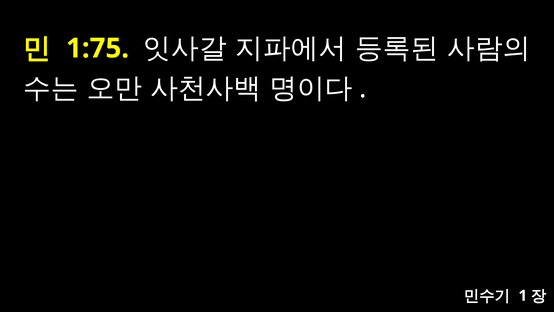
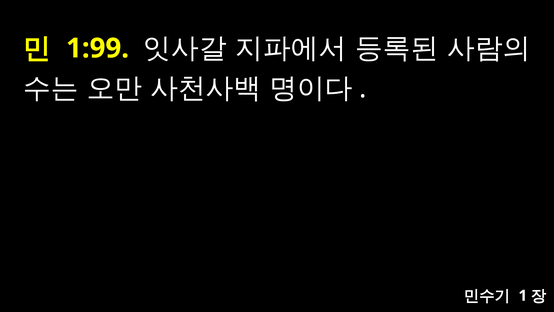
1:75: 1:75 -> 1:99 (98, 48)
